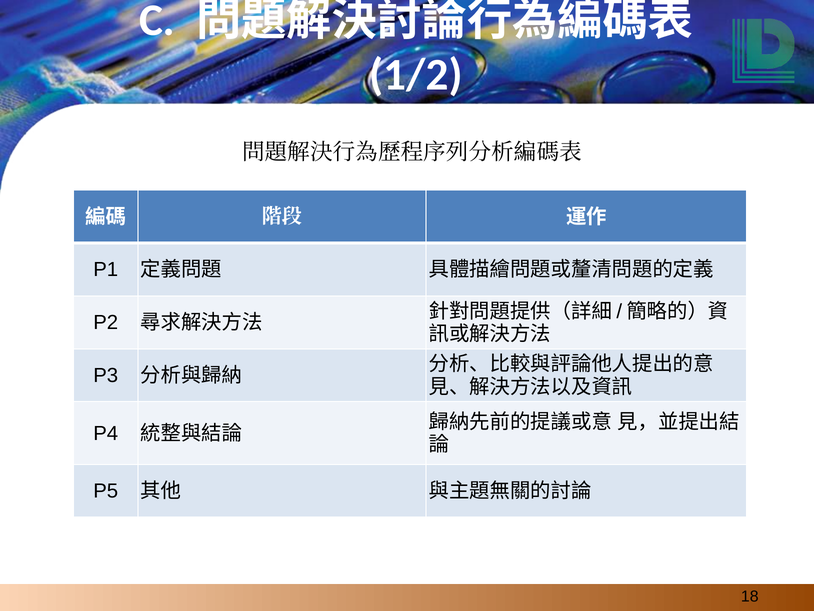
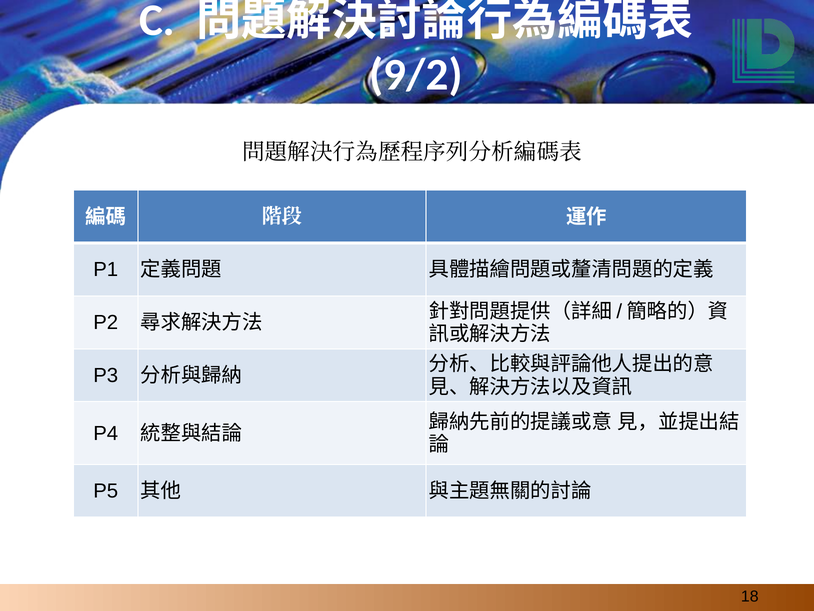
1/2: 1/2 -> 9/2 (416, 75)
